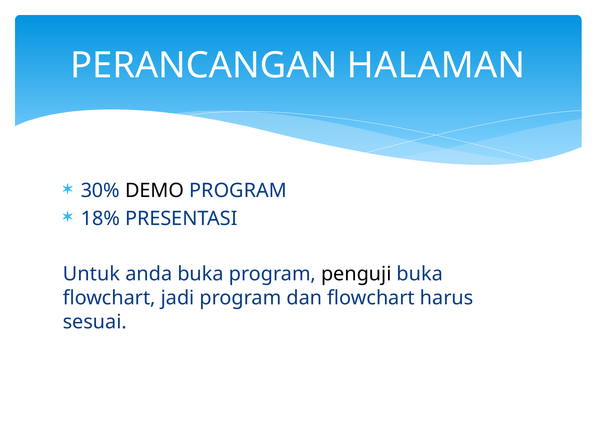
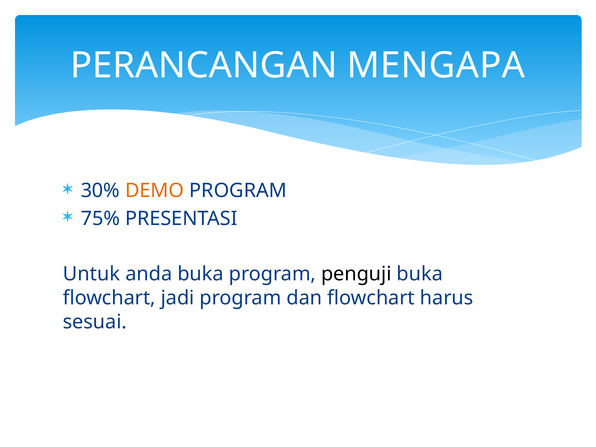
HALAMAN: HALAMAN -> MENGAPA (436, 65)
DEMO colour: black -> orange (155, 191)
18%: 18% -> 75% (100, 218)
